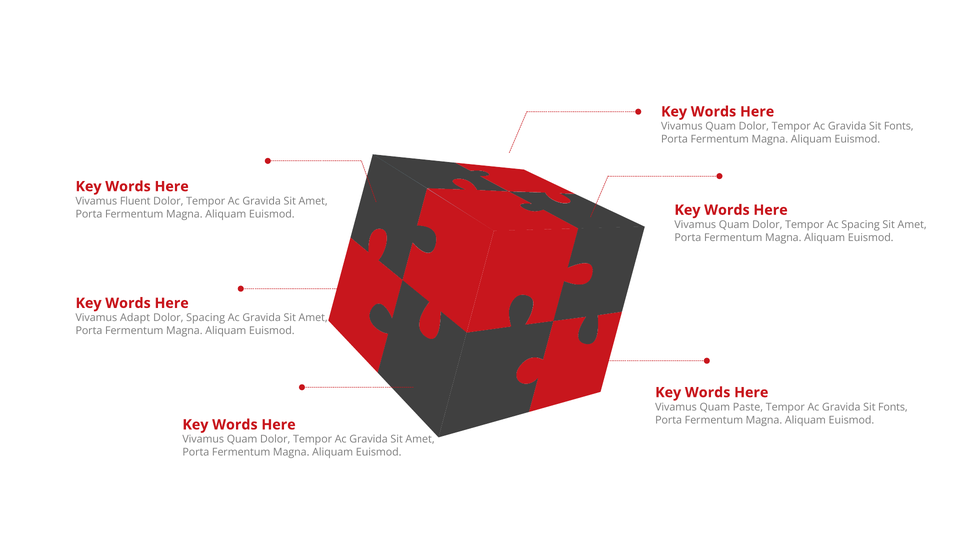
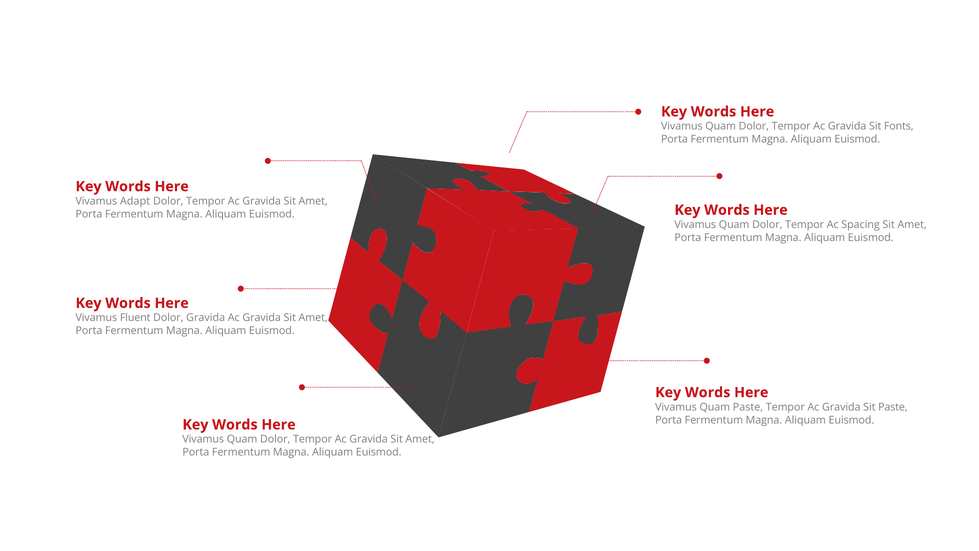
Fluent: Fluent -> Adapt (135, 201)
Adapt: Adapt -> Fluent (135, 318)
Dolor Spacing: Spacing -> Gravida (206, 318)
Fonts: Fonts -> Paste (893, 407)
